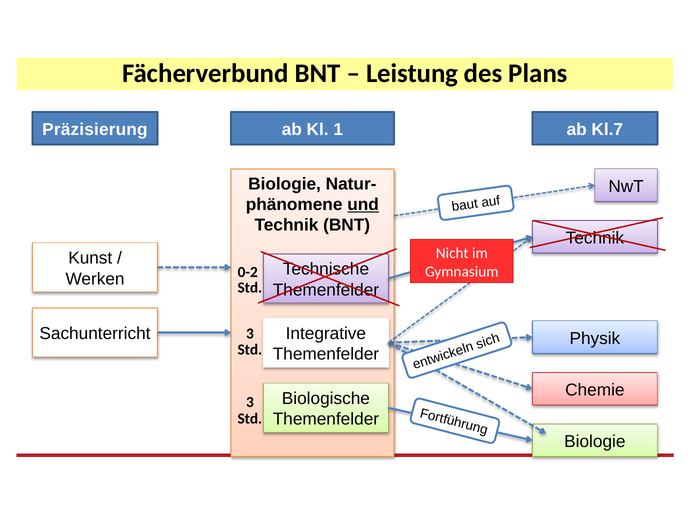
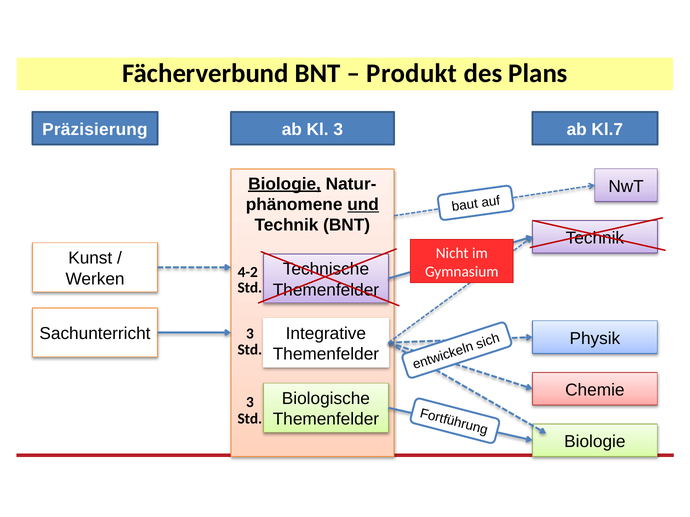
Leistung: Leistung -> Produkt (412, 74)
Kl 1: 1 -> 3 (338, 130)
Biologie underline: none -> present (285, 184)
0-2: 0-2 -> 4-2 (248, 272)
